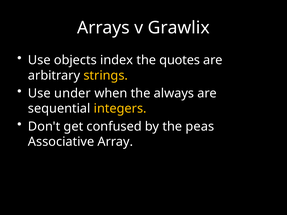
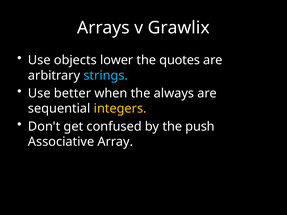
index: index -> lower (117, 60)
strings colour: yellow -> light blue (106, 76)
under: under -> better (73, 93)
peas: peas -> push (200, 127)
